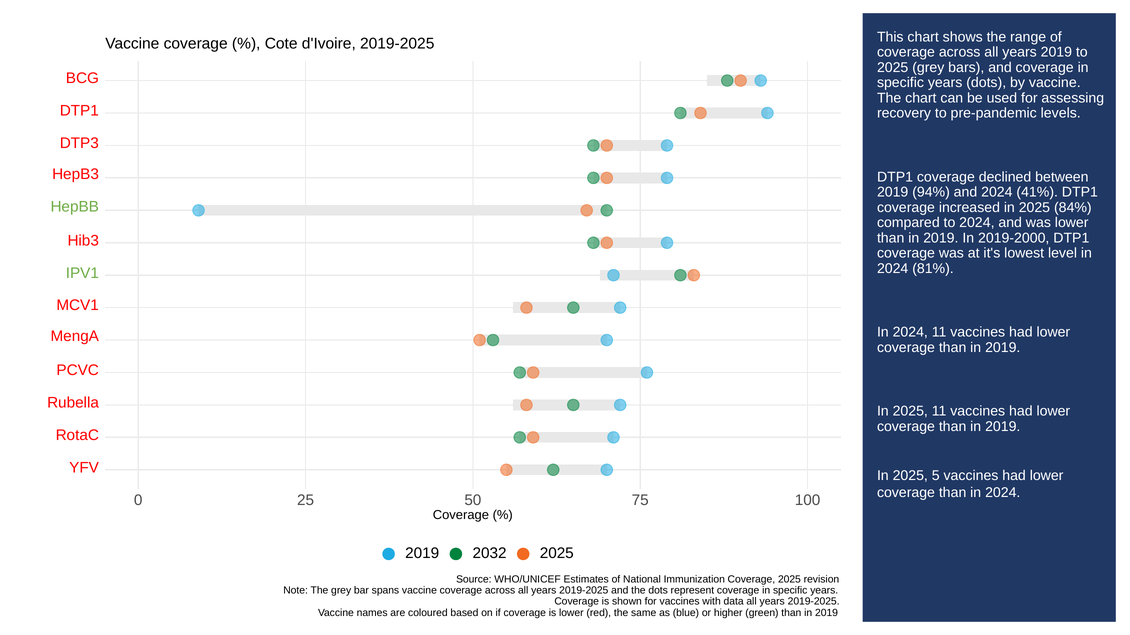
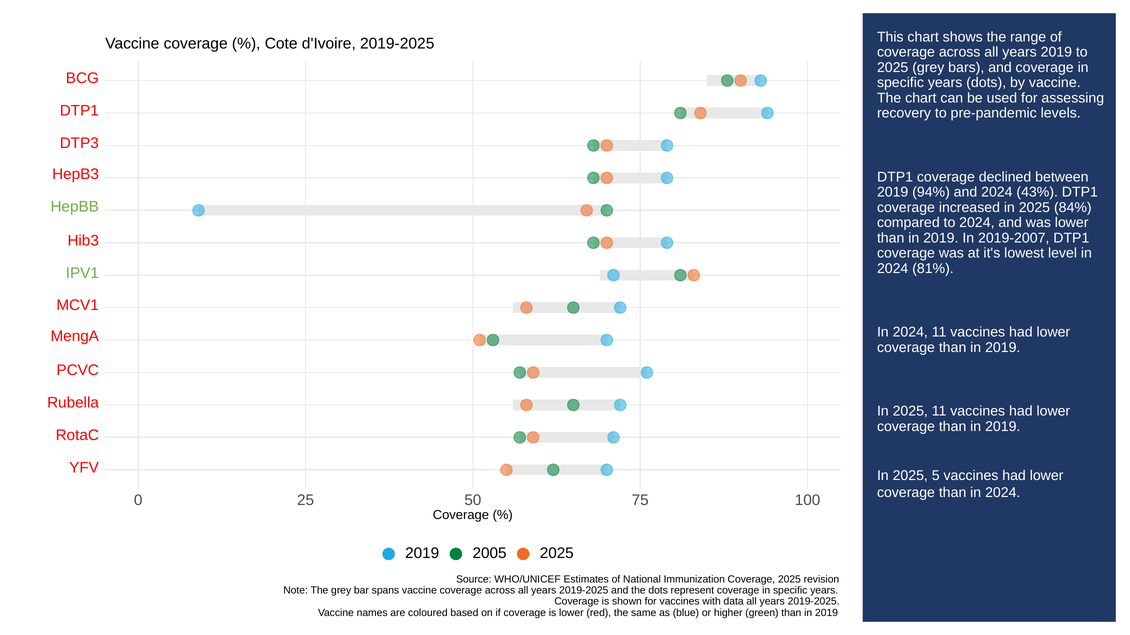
41%: 41% -> 43% (1037, 193)
2019-2000: 2019-2000 -> 2019-2007 (1014, 238)
2032: 2032 -> 2005 (490, 554)
